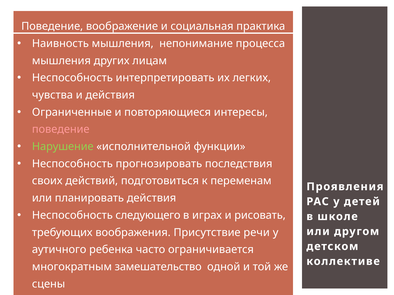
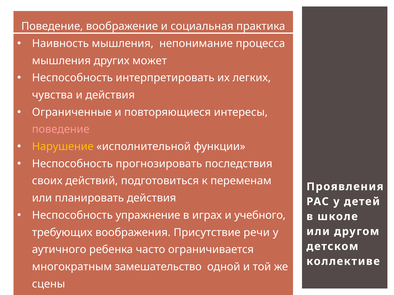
лицам: лицам -> может (150, 61)
Нарушение colour: light green -> yellow (63, 147)
следующего: следующего -> упражнение (148, 216)
рисовать: рисовать -> учебного (260, 216)
